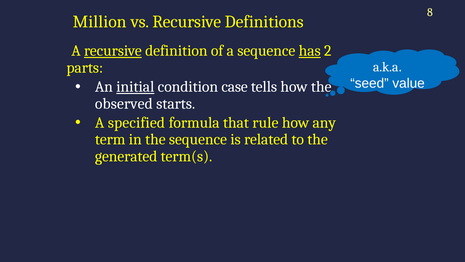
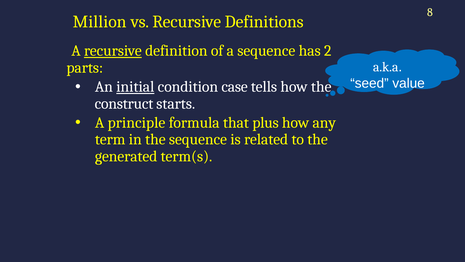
has underline: present -> none (310, 51)
observed: observed -> construct (124, 103)
specified: specified -> principle (136, 123)
rule: rule -> plus (266, 123)
